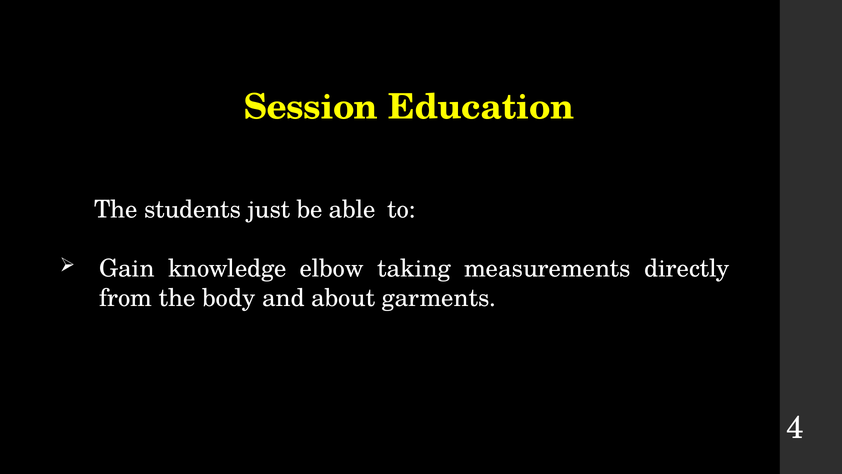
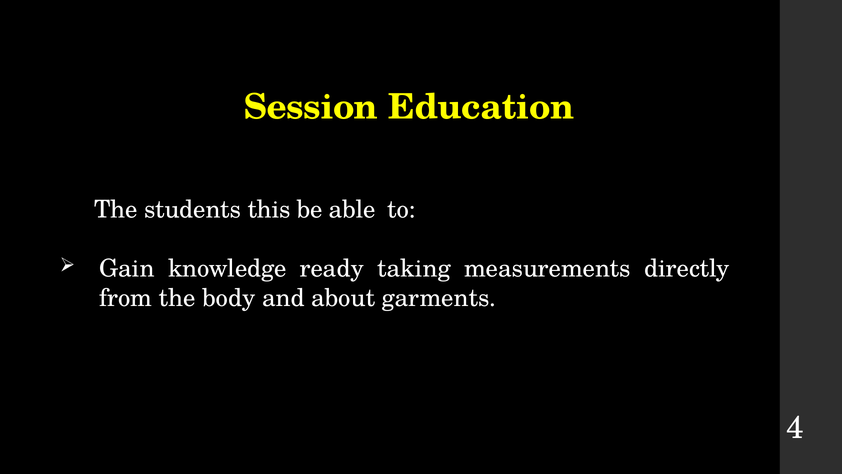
just: just -> this (269, 209)
elbow: elbow -> ready (332, 269)
